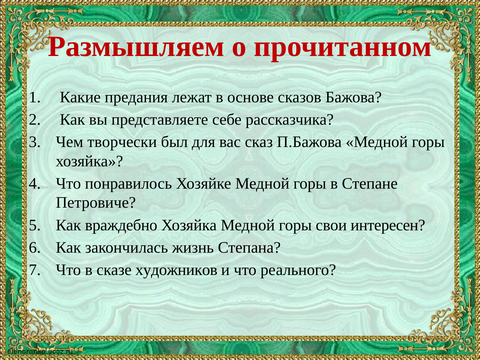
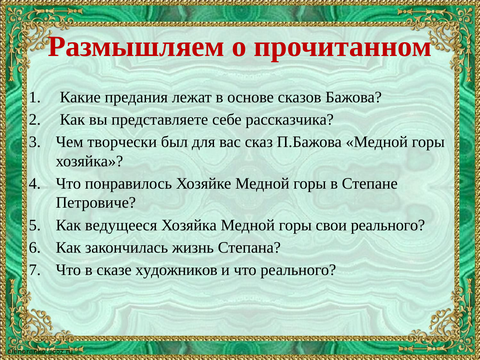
враждебно: враждебно -> ведущееся (121, 225)
свои интересен: интересен -> реального (388, 225)
